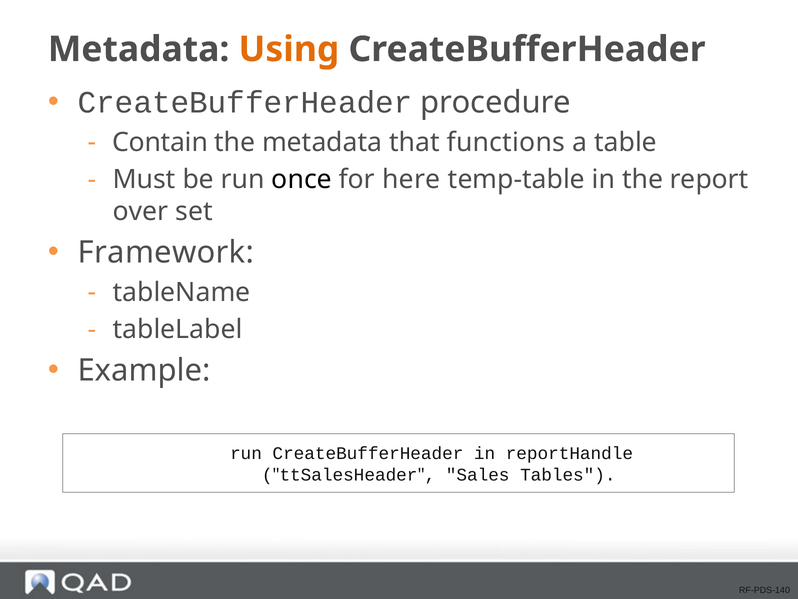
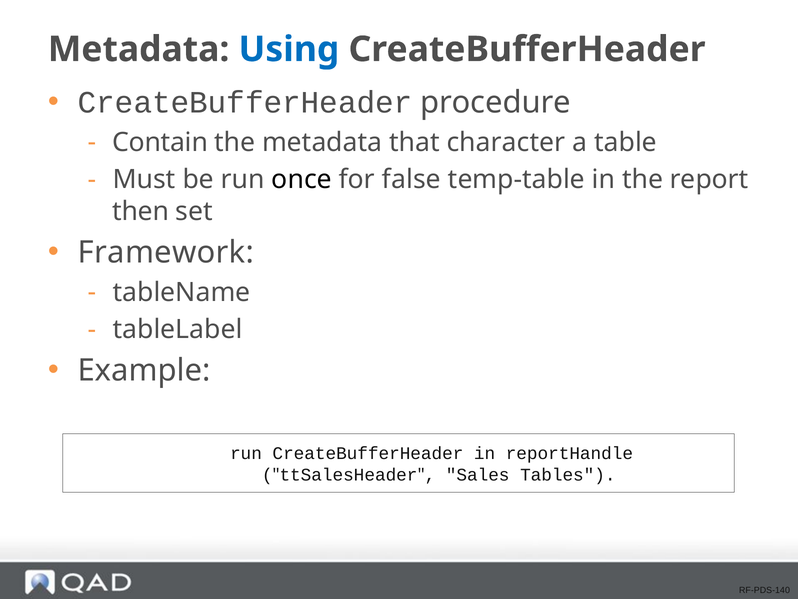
Using colour: orange -> blue (289, 49)
functions: functions -> character (506, 142)
here: here -> false (411, 179)
over: over -> then (141, 211)
